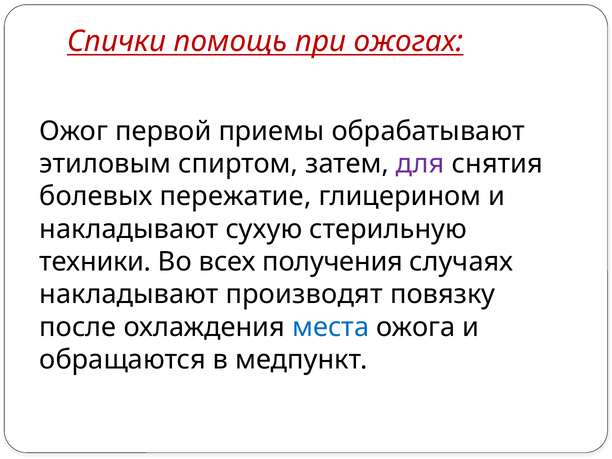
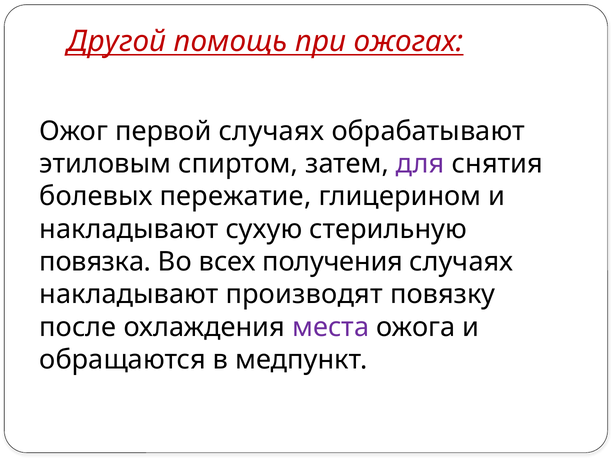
Спички: Спички -> Другой (117, 41)
первой приемы: приемы -> случаях (271, 131)
техники: техники -> повязка (95, 262)
места colour: blue -> purple (331, 327)
